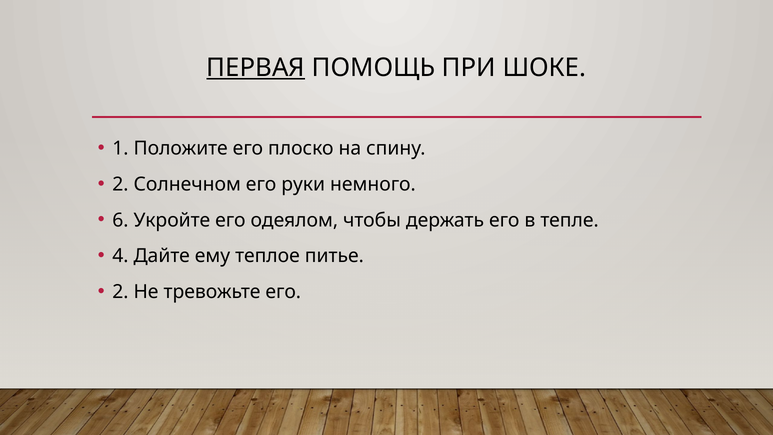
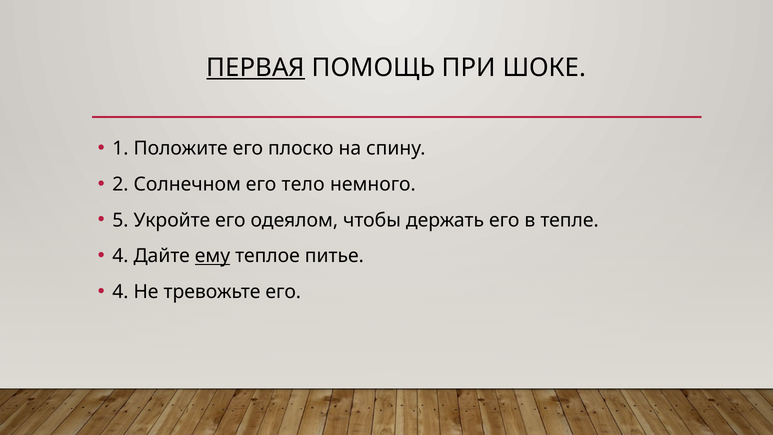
руки: руки -> тело (303, 184)
6: 6 -> 5 (120, 220)
ему underline: none -> present (213, 256)
2: 2 -> 4 (120, 292)
